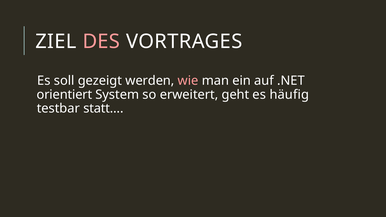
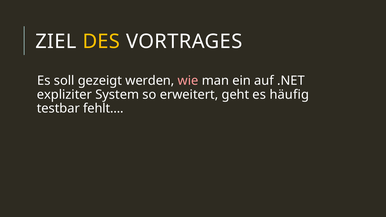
DES colour: pink -> yellow (101, 41)
orientiert: orientiert -> expliziter (64, 95)
statt…: statt… -> fehlt… (103, 109)
